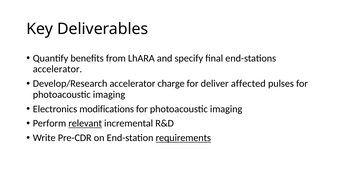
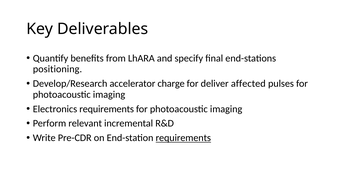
accelerator: accelerator -> positioning (57, 69)
Electronics modifications: modifications -> requirements (107, 109)
relevant underline: present -> none (85, 124)
